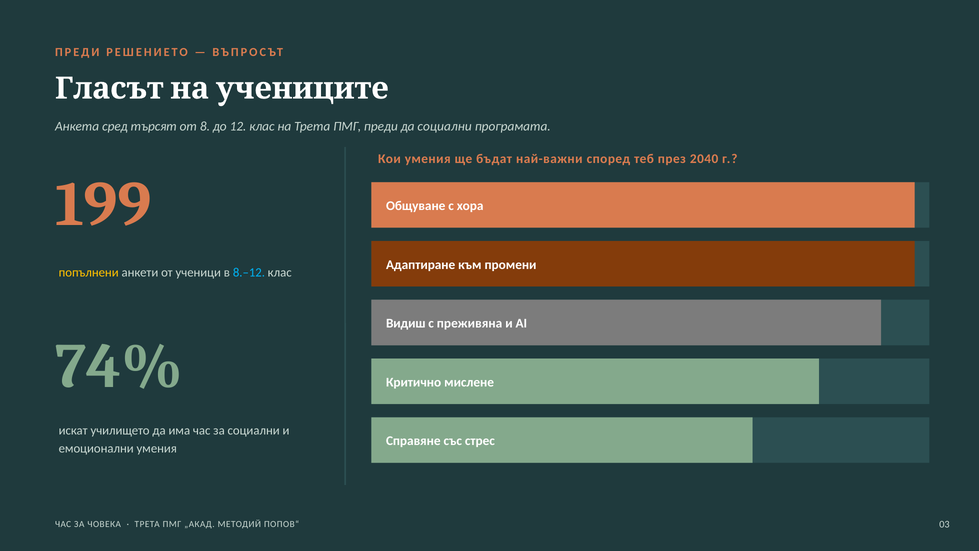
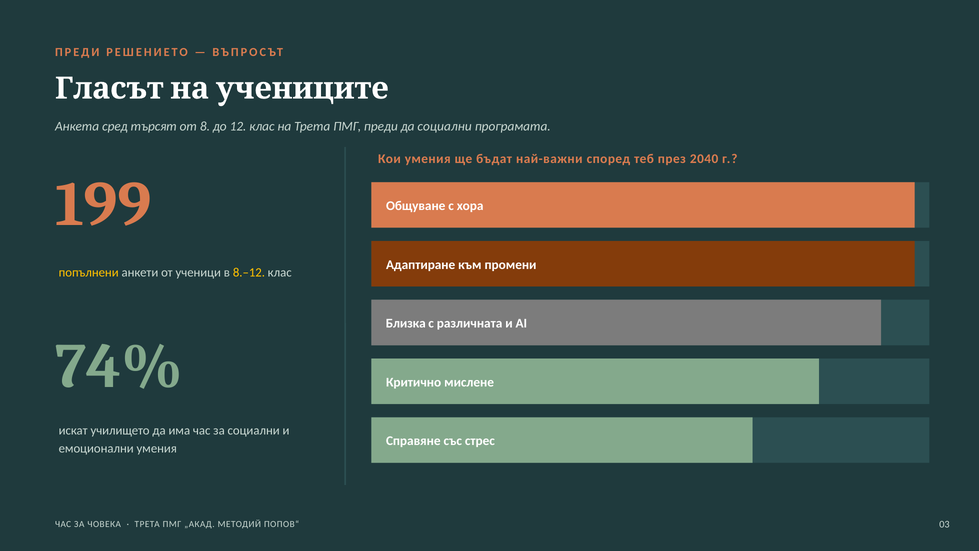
8.–12 colour: light blue -> yellow (249, 272)
Видиш: Видиш -> Близка (406, 323)
преживяна: преживяна -> различната (470, 323)
